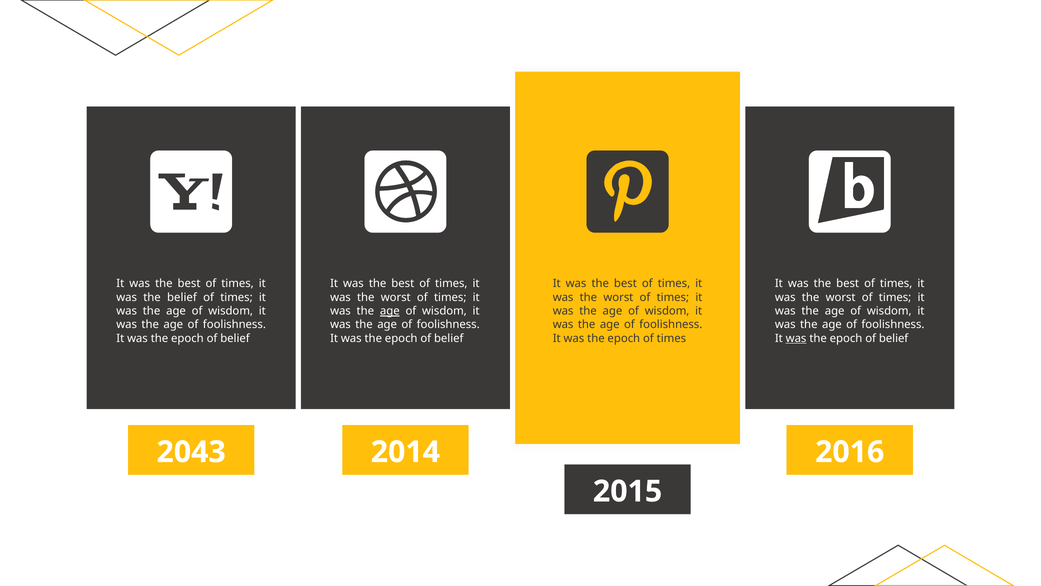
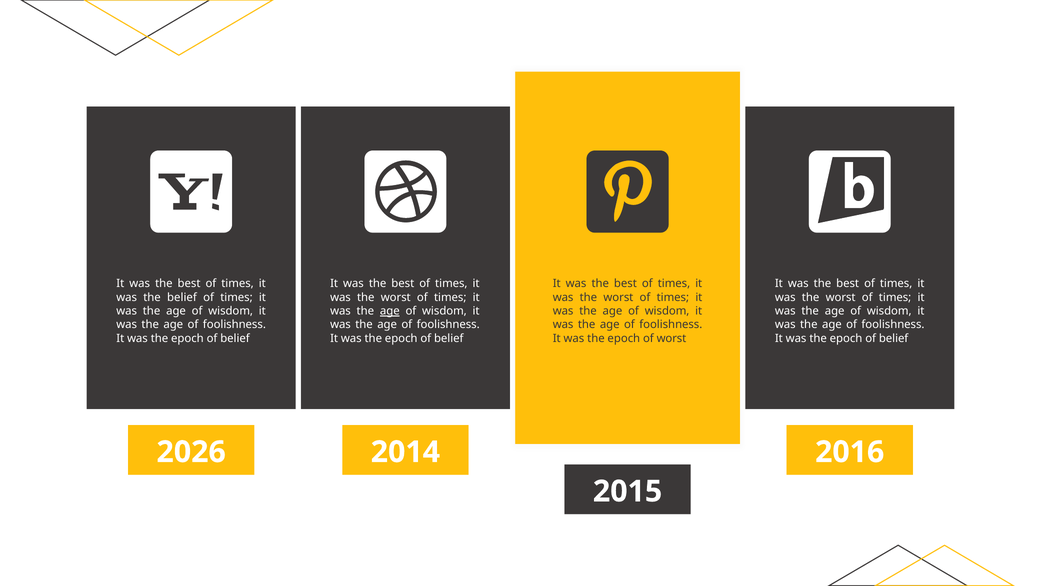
epoch of times: times -> worst (671, 338)
was underline: present -> none (796, 338)
2043: 2043 -> 2026 (191, 452)
